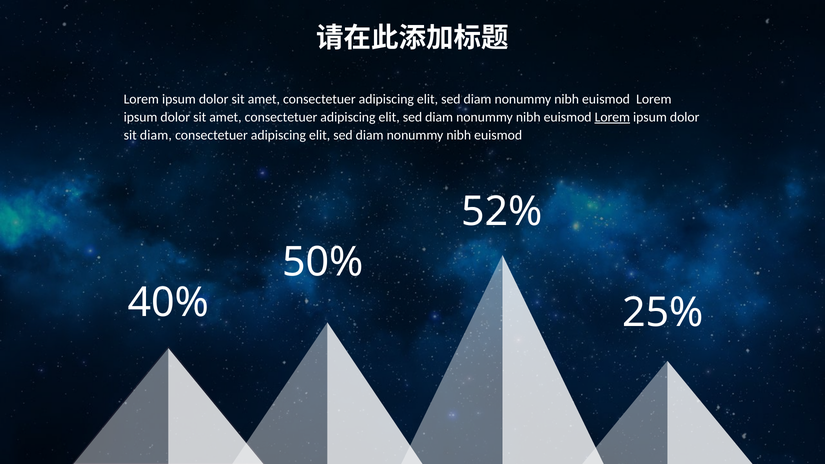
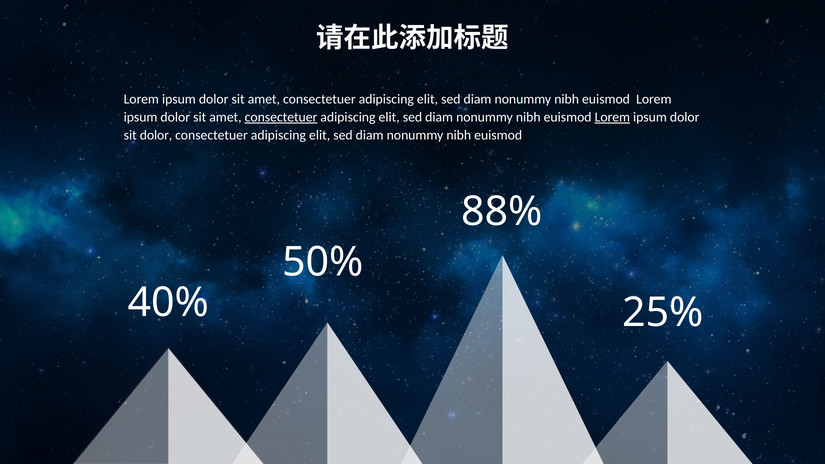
consectetuer underline: none -> present (281, 117)
sit diam: diam -> dolor (156, 135)
52%: 52% -> 88% (502, 212)
